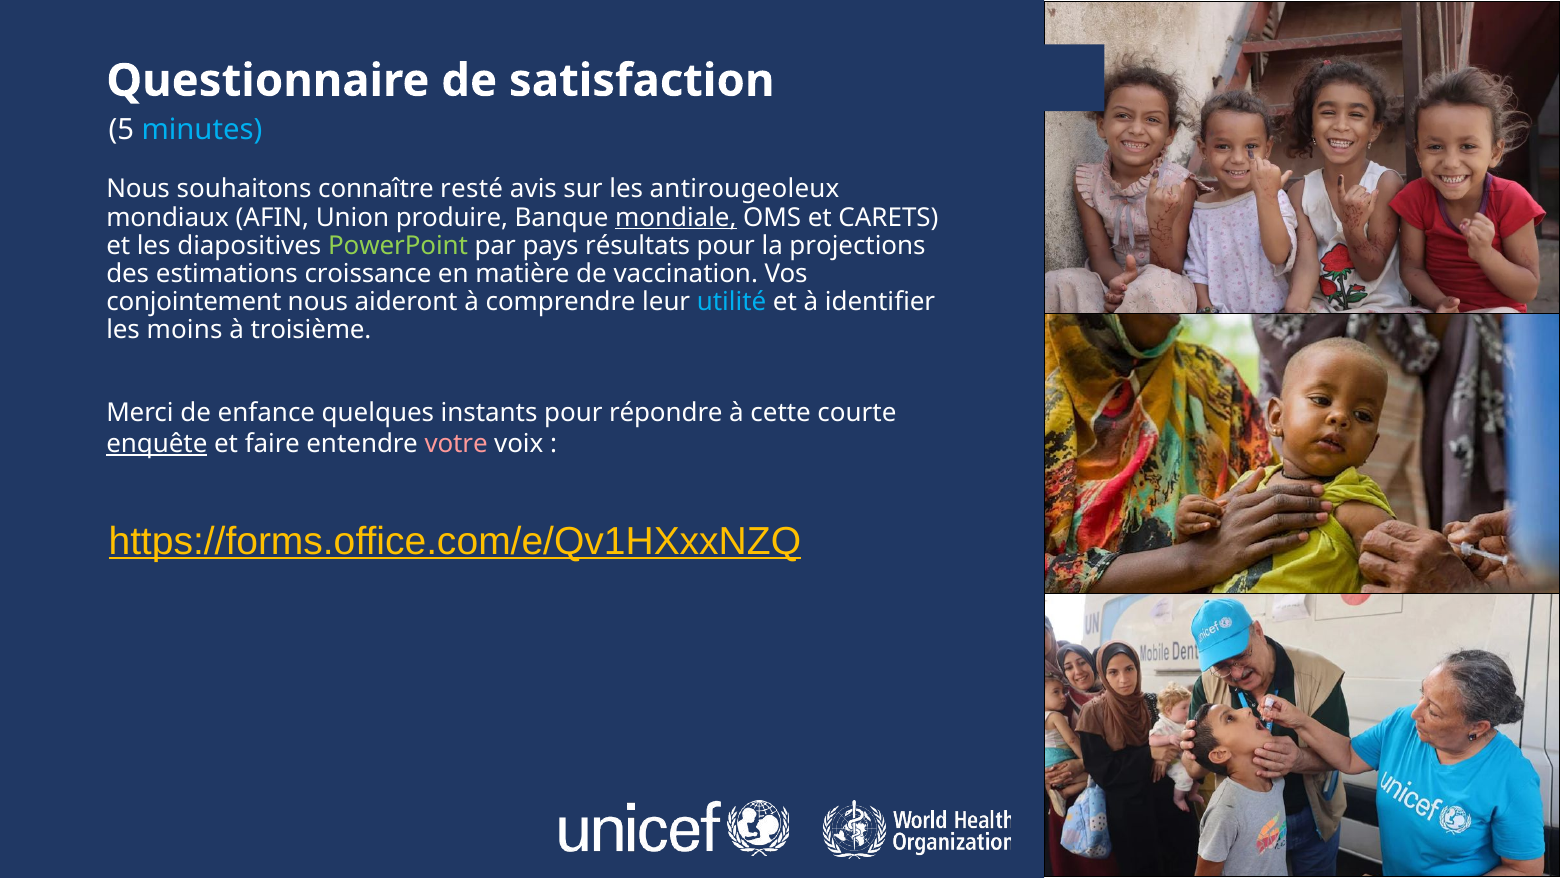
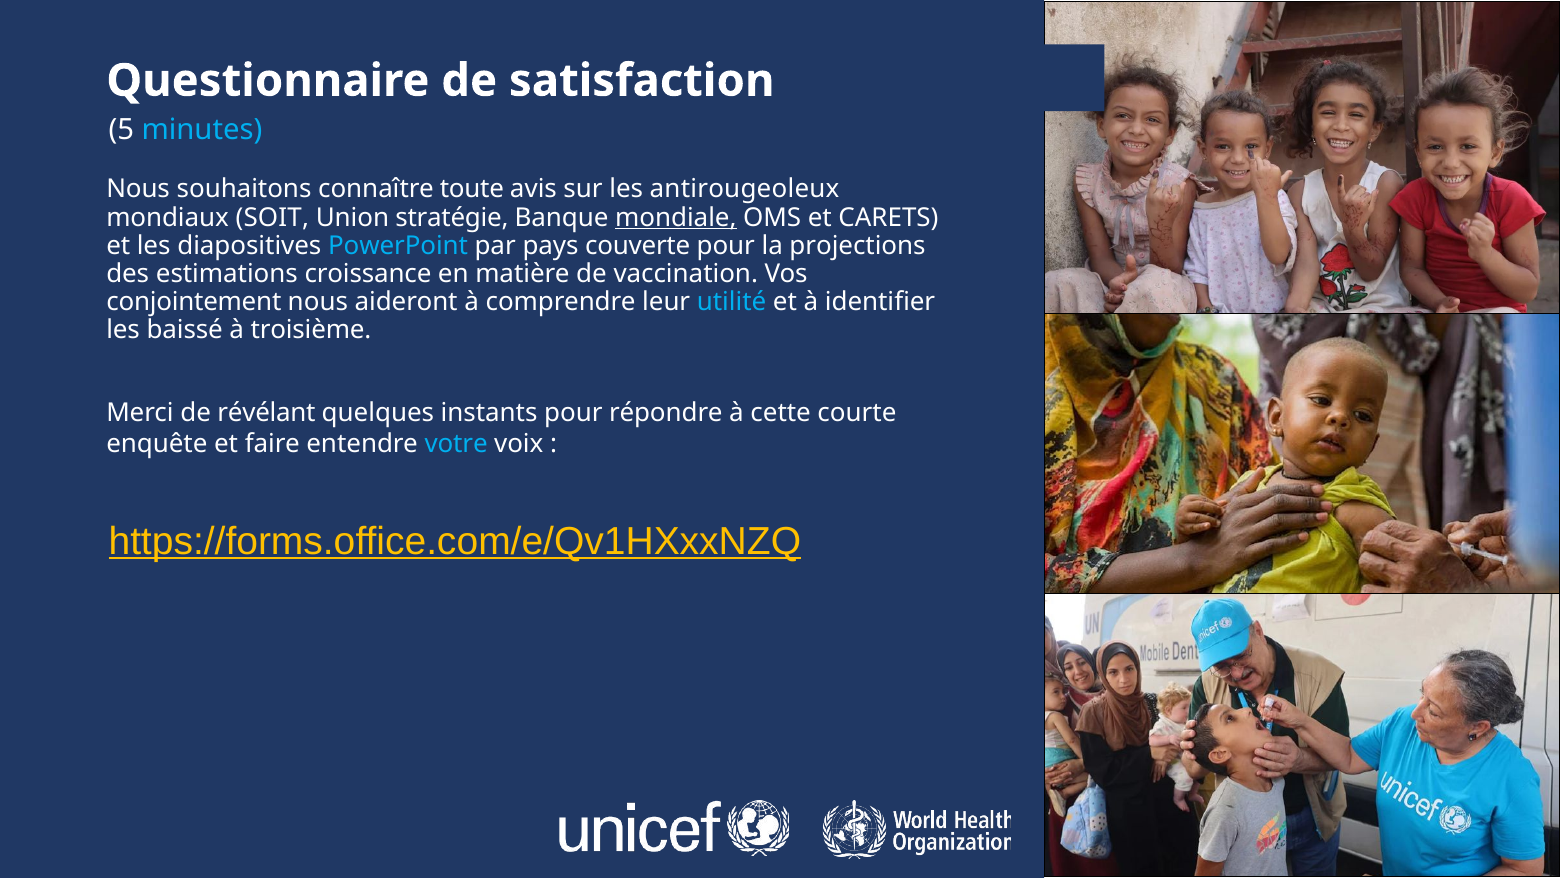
resté: resté -> toute (472, 189)
AFIN: AFIN -> SOIT (272, 217)
produire: produire -> stratégie (452, 217)
PowerPoint colour: light green -> light blue (398, 245)
résultats: résultats -> couverte (638, 245)
moins: moins -> baissé (185, 330)
enfance: enfance -> révélant (267, 412)
enquête underline: present -> none (157, 443)
votre colour: pink -> light blue (456, 443)
